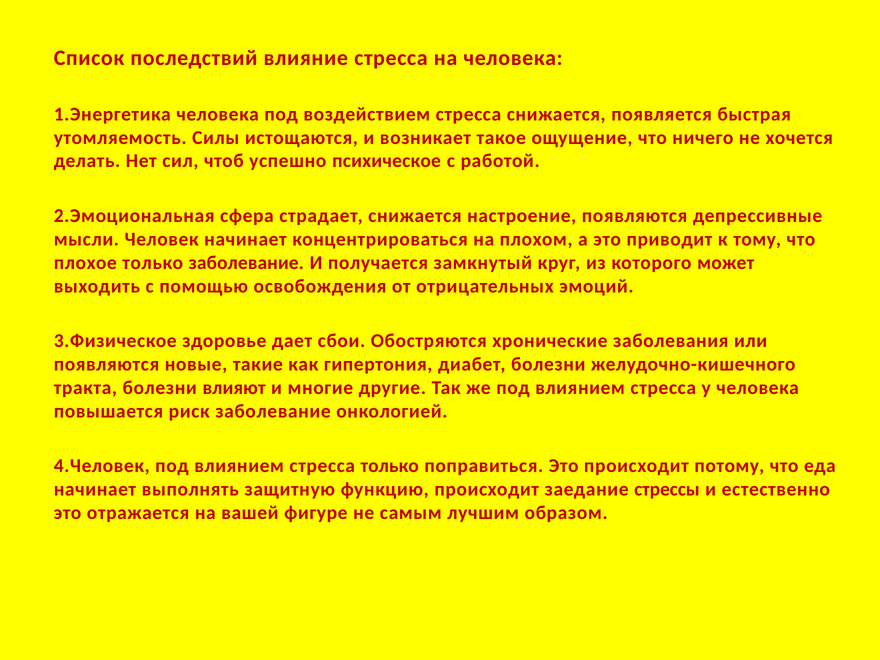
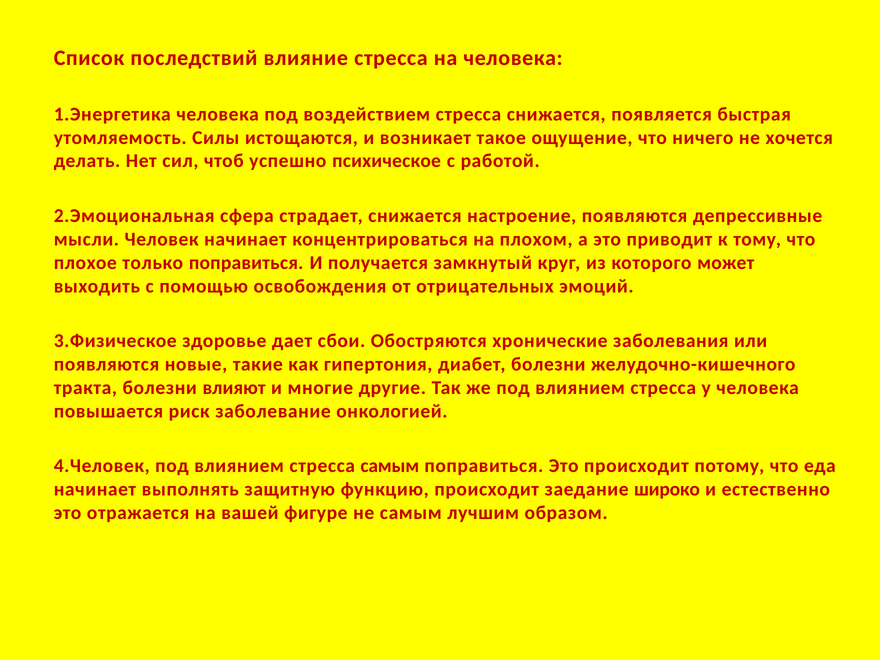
только заболевание: заболевание -> поправиться (246, 263)
стресса только: только -> самым (390, 466)
стрессы: стрессы -> широко (667, 489)
